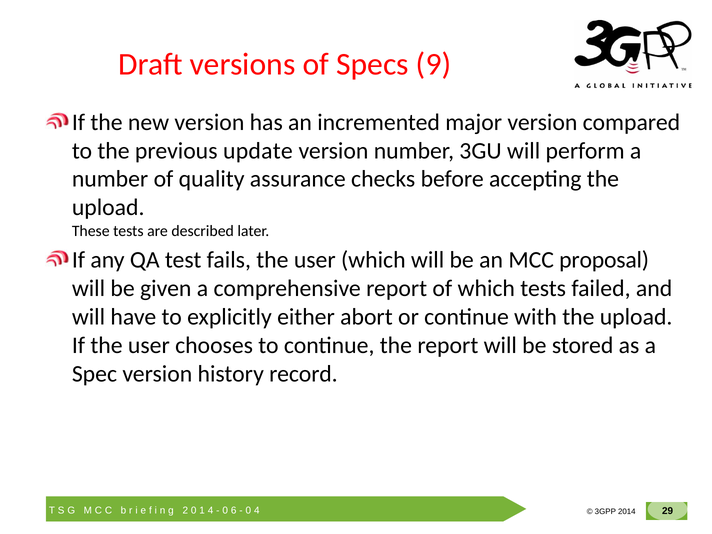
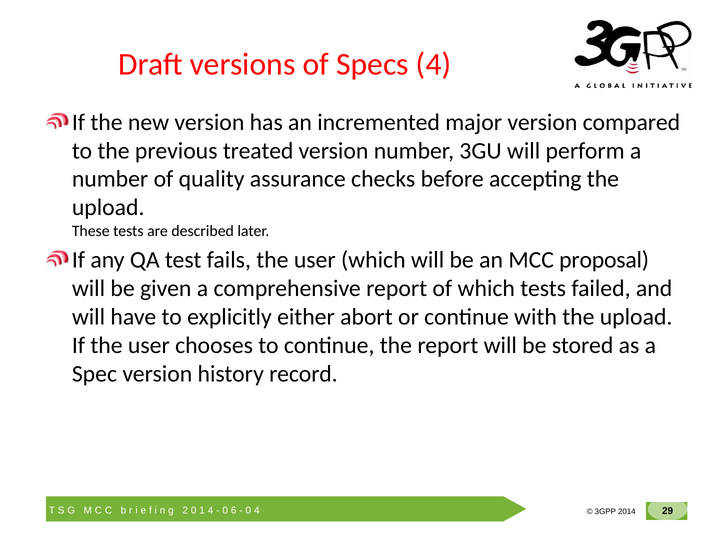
Specs 9: 9 -> 4 (434, 64)
update: update -> treated (258, 151)
